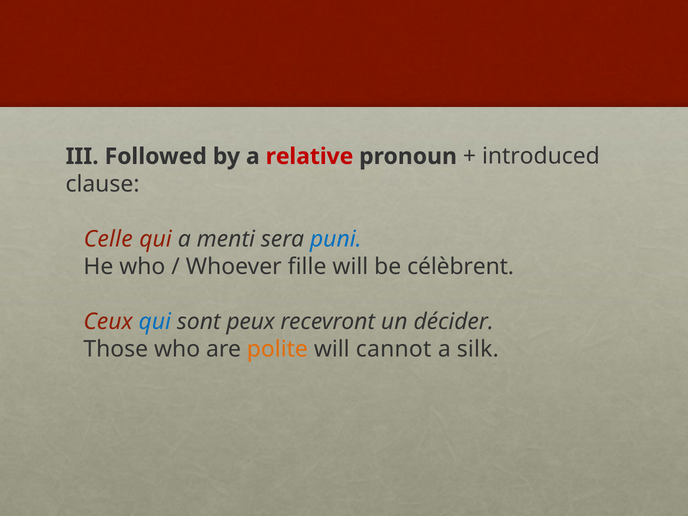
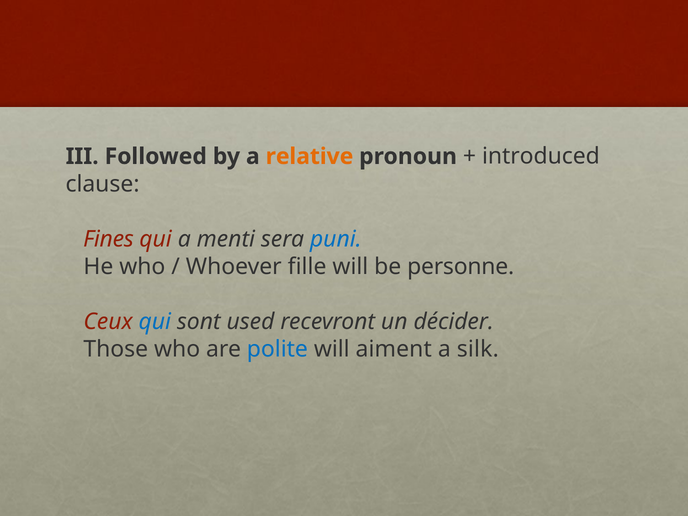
relative colour: red -> orange (309, 156)
Celle: Celle -> Fines (108, 239)
célèbrent: célèbrent -> personne (461, 266)
peux: peux -> used (251, 322)
polite colour: orange -> blue (277, 349)
cannot: cannot -> aiment (394, 349)
